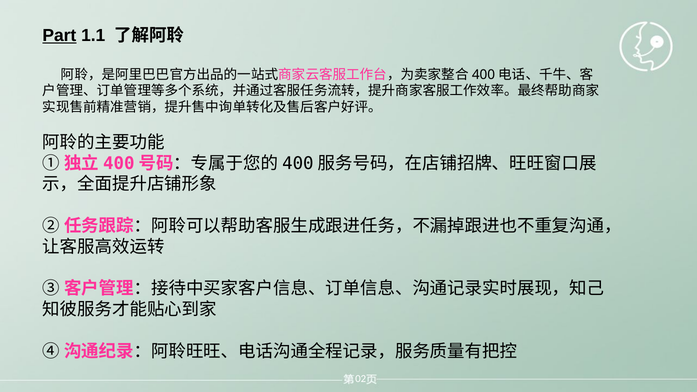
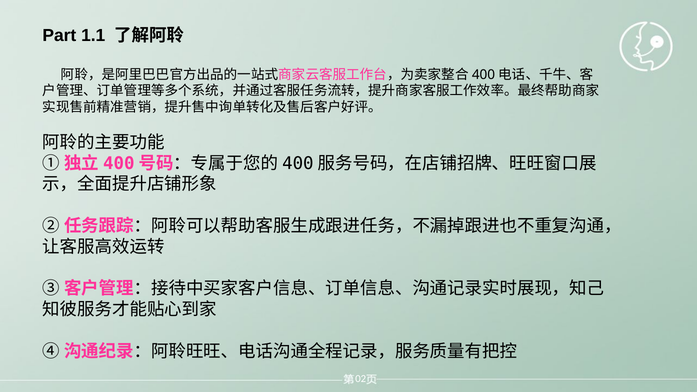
Part underline: present -> none (59, 35)
